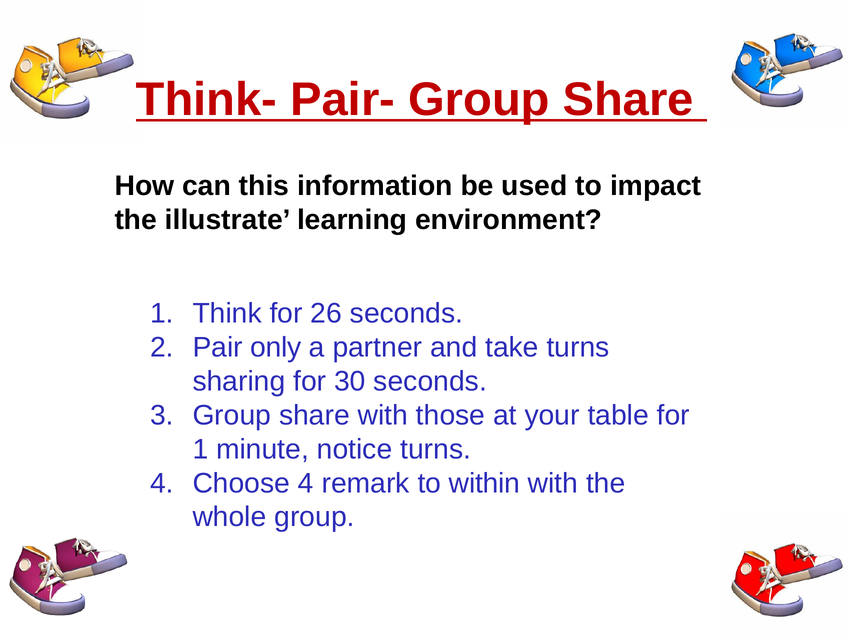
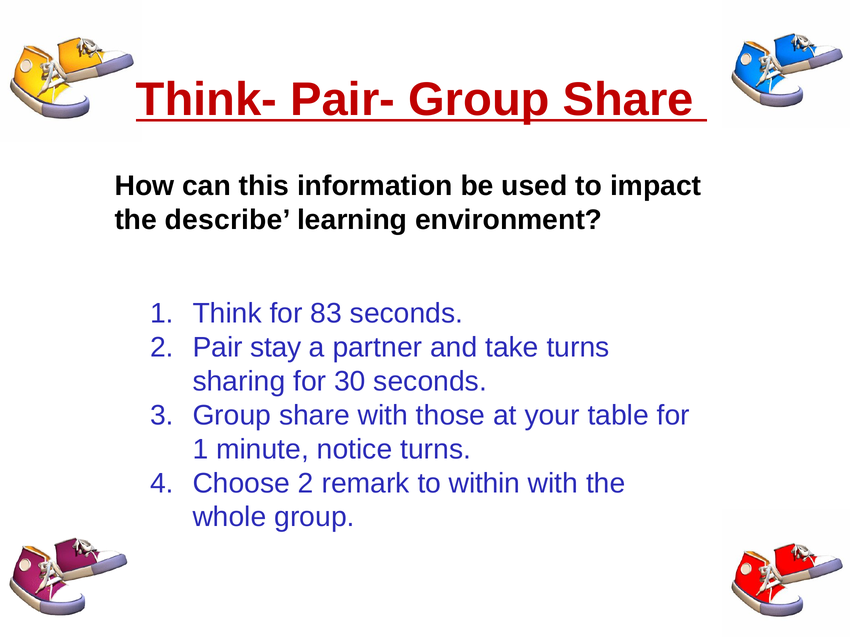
illustrate: illustrate -> describe (228, 220)
26: 26 -> 83 (326, 314)
only: only -> stay (276, 348)
Choose 4: 4 -> 2 (306, 484)
